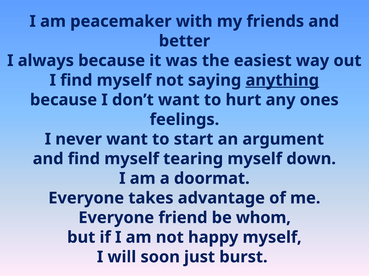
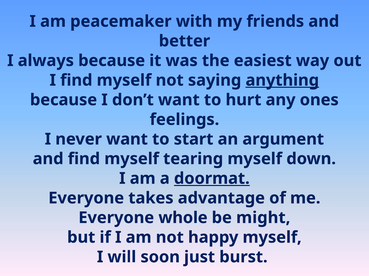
doormat underline: none -> present (212, 179)
friend: friend -> whole (183, 218)
whom: whom -> might (263, 218)
